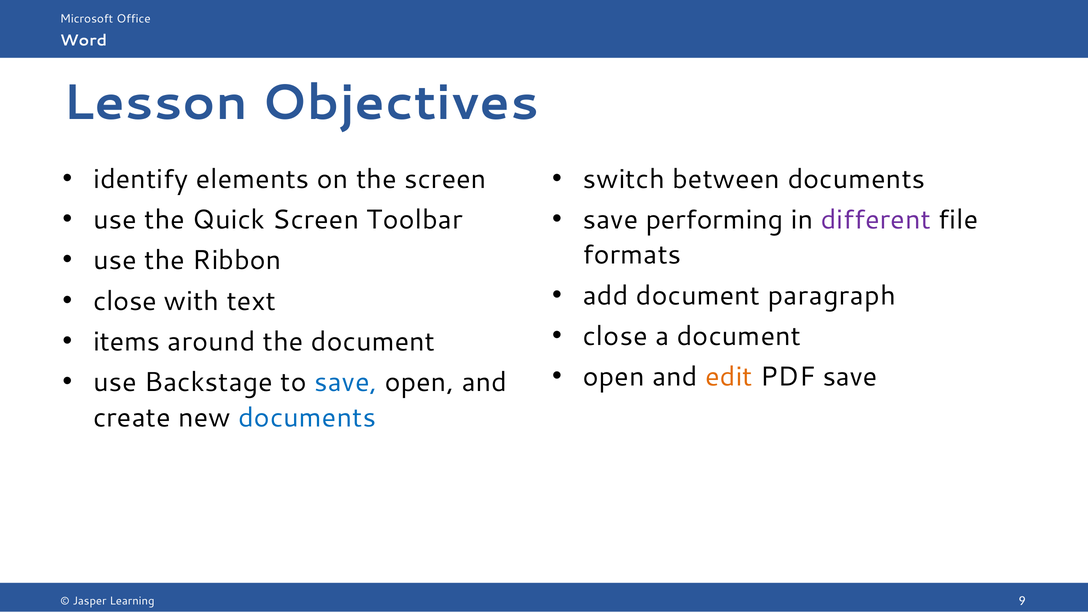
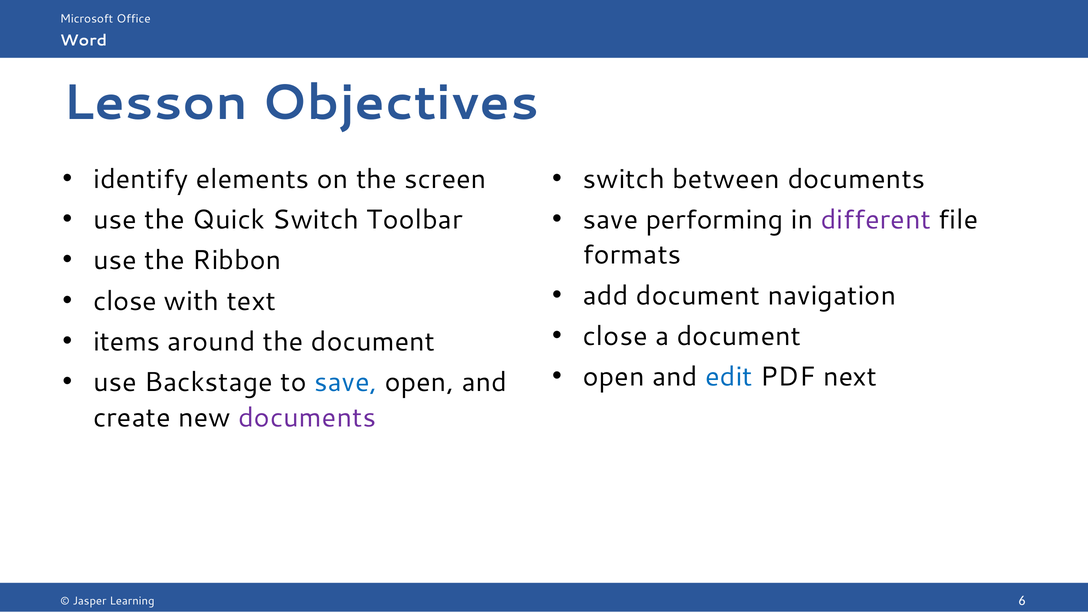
Quick Screen: Screen -> Switch (316, 220)
paragraph: paragraph -> navigation (832, 296)
edit colour: orange -> blue (729, 377)
PDF save: save -> next (850, 377)
documents colour: blue -> purple (307, 418)
9: 9 -> 6 (1022, 601)
